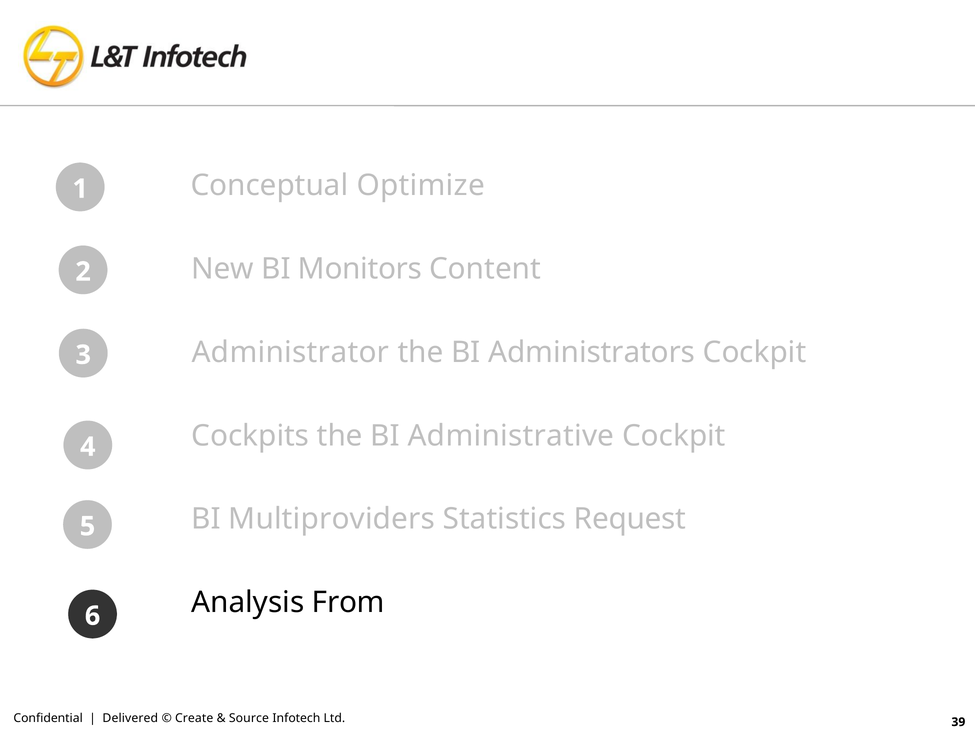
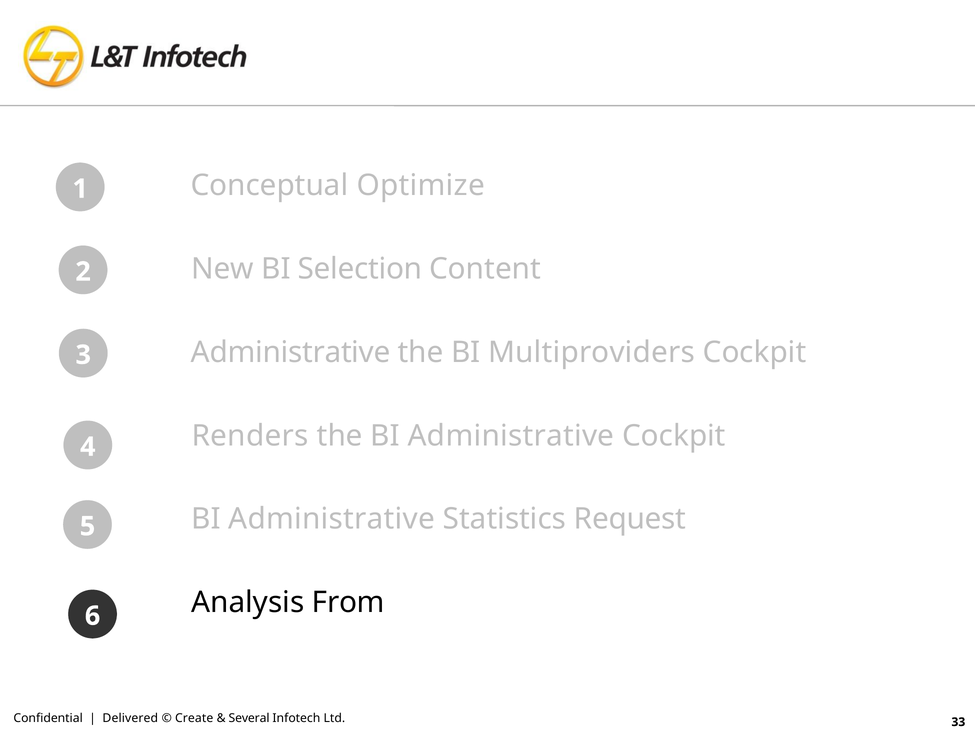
Monitors: Monitors -> Selection (360, 269)
Administrator: Administrator -> Administrative (291, 352)
Administrators: Administrators -> Multiproviders (592, 352)
Cockpits: Cockpits -> Renders (250, 436)
Multiproviders: Multiproviders -> Administrative (332, 519)
Source: Source -> Several (249, 719)
39: 39 -> 33 (958, 722)
